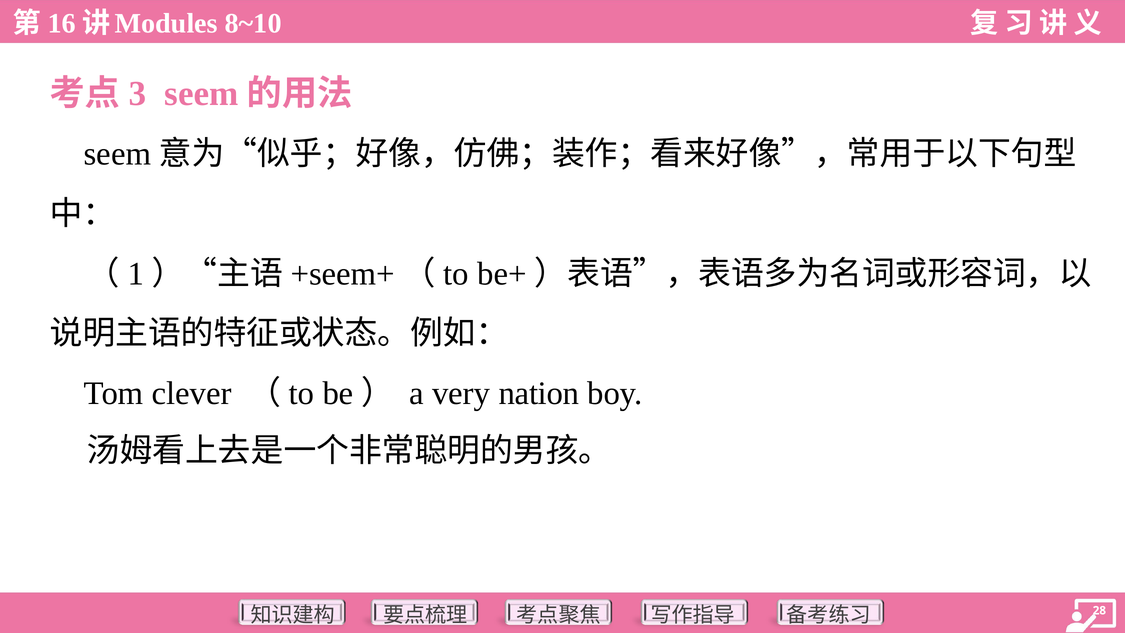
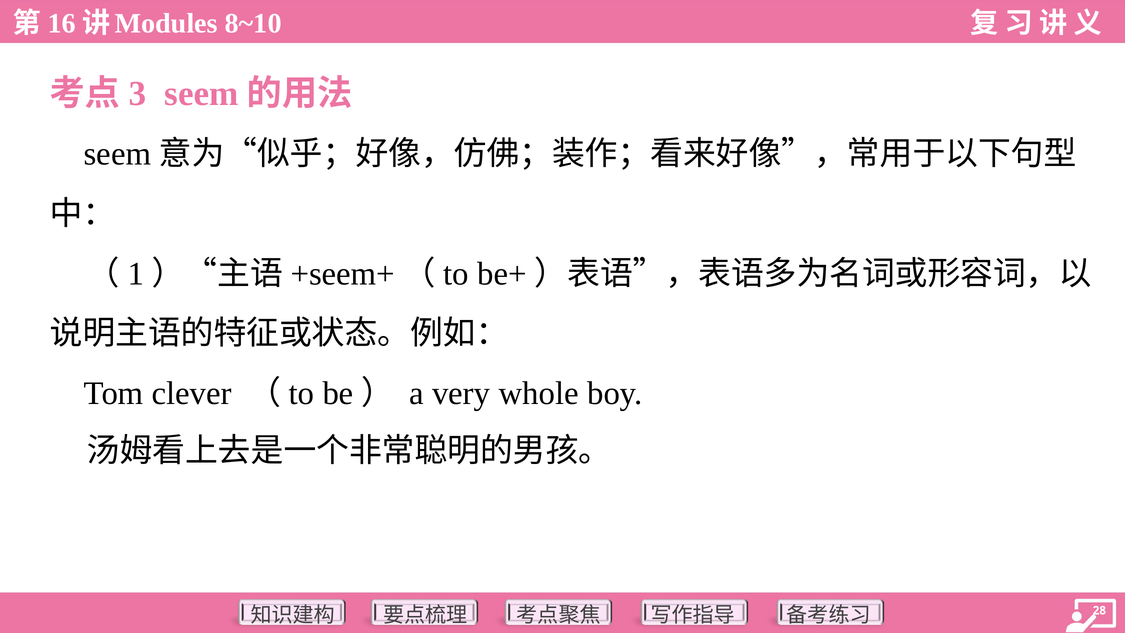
nation: nation -> whole (539, 393)
